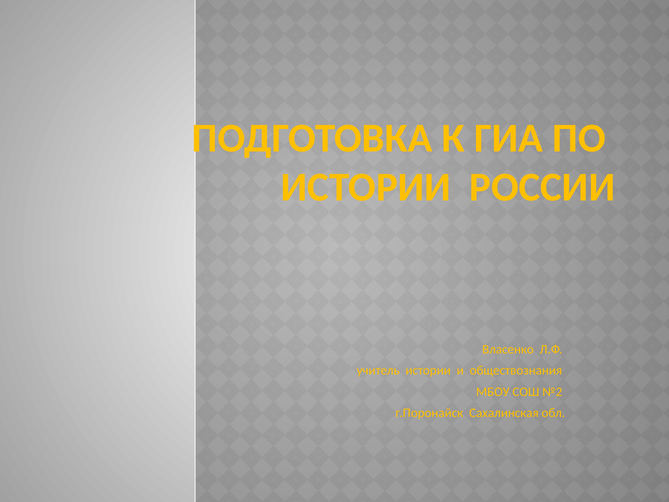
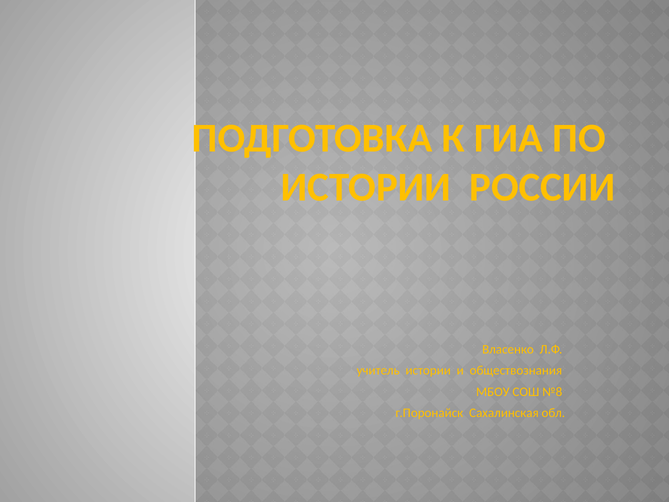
№2: №2 -> №8 (552, 392)
